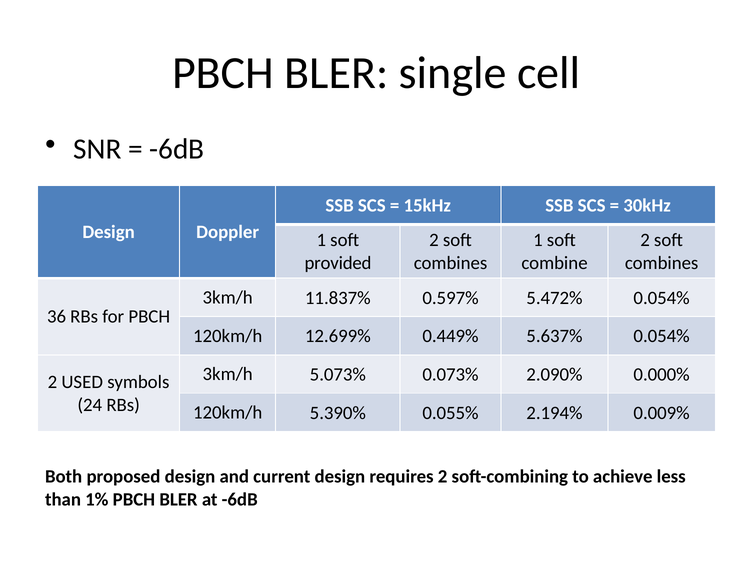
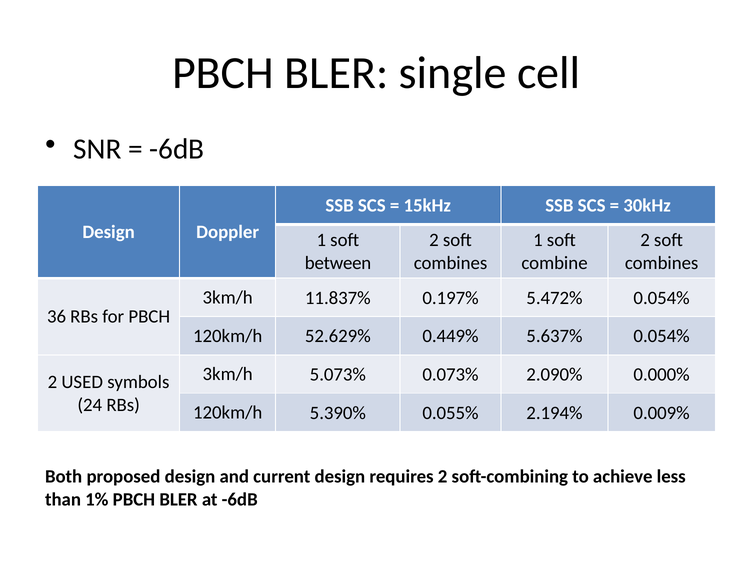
provided: provided -> between (338, 263)
0.597%: 0.597% -> 0.197% (450, 298)
12.699%: 12.699% -> 52.629% (338, 336)
